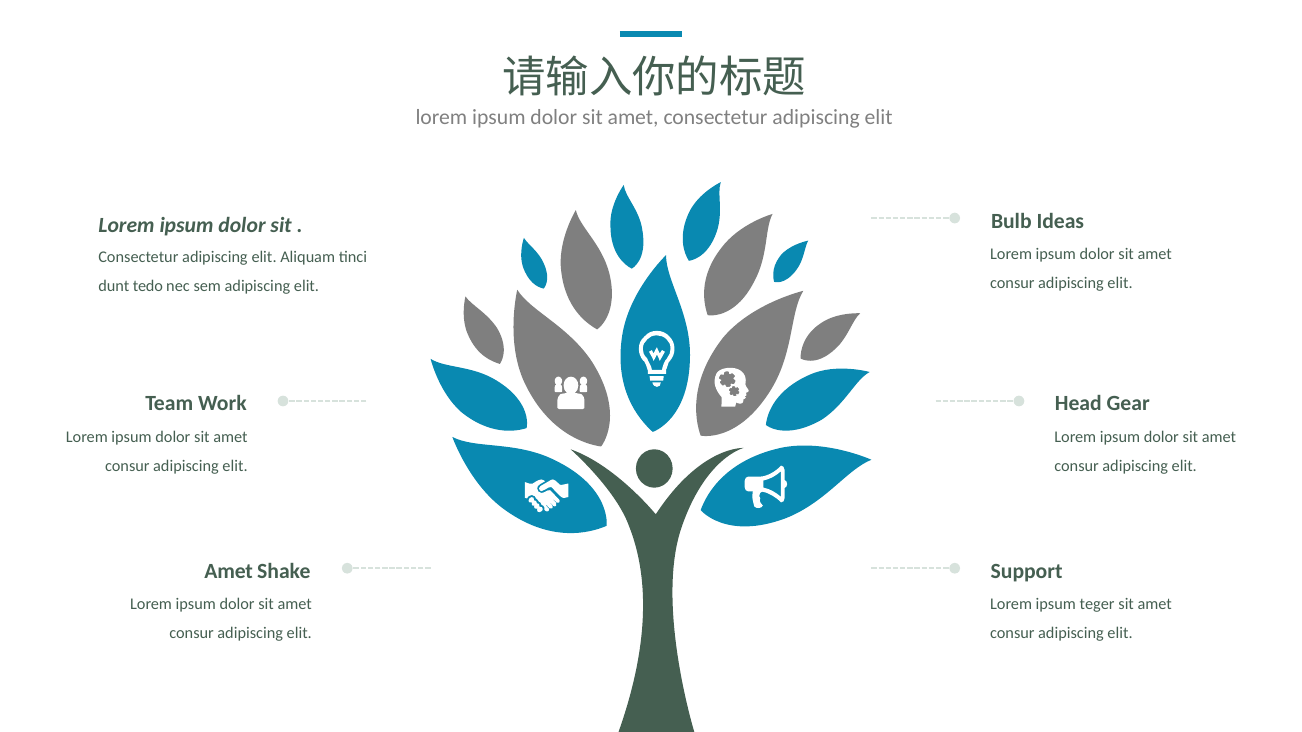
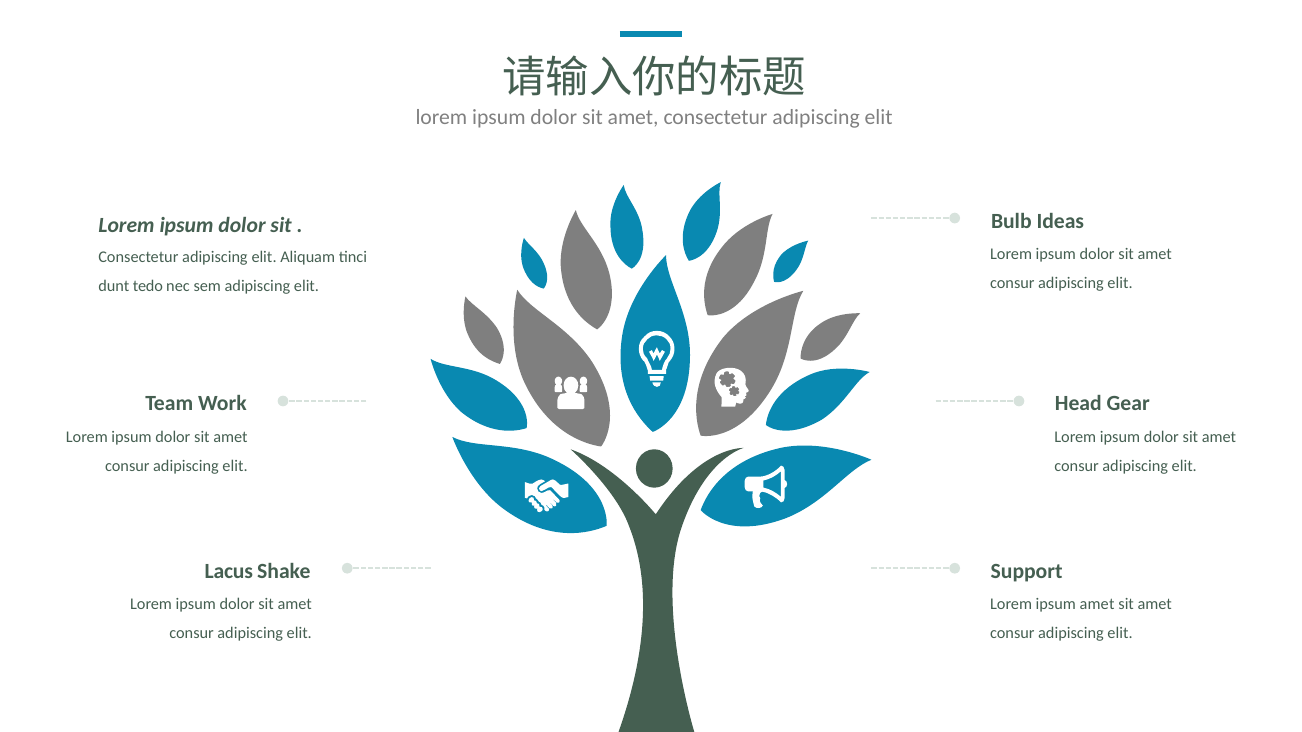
Amet: Amet -> Lacus (229, 571)
ipsum teger: teger -> amet (1097, 605)
